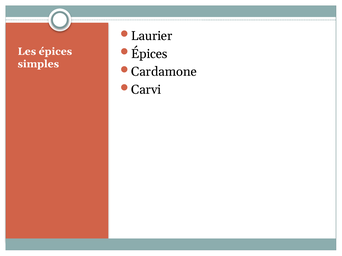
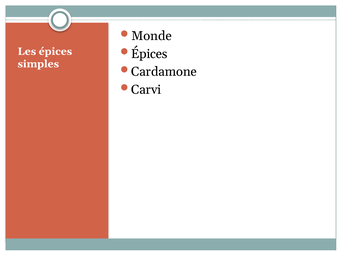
Laurier: Laurier -> Monde (152, 36)
